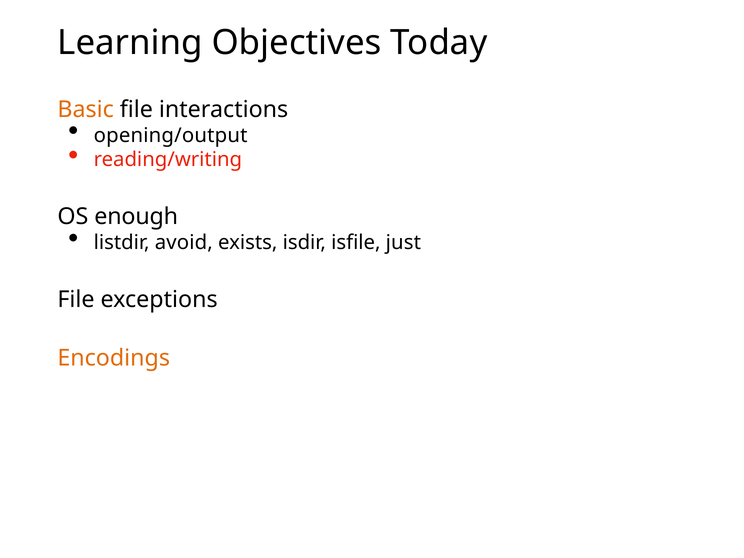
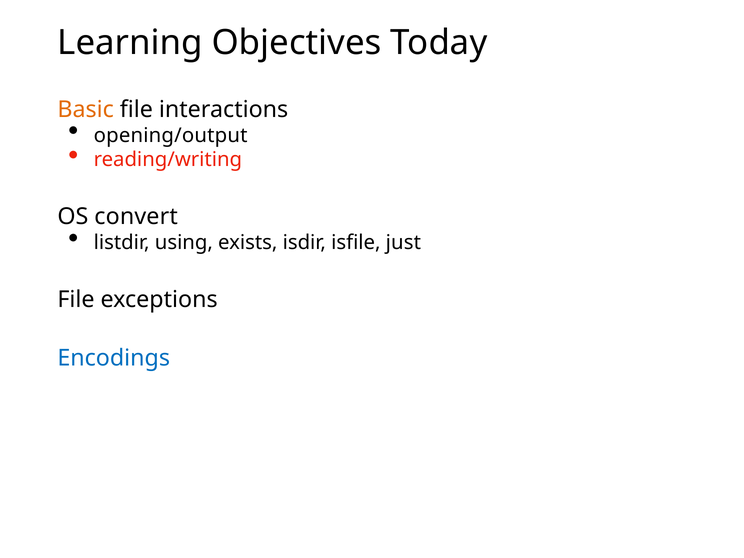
enough: enough -> convert (136, 217)
avoid: avoid -> using (184, 243)
Encodings colour: orange -> blue (114, 358)
